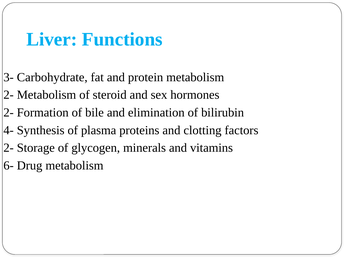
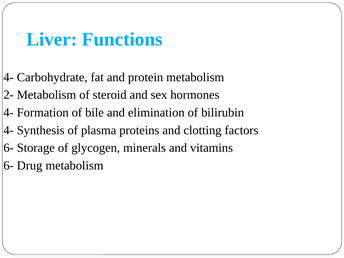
3-: 3- -> 4- (9, 77)
2-: 2- -> 4- (9, 113)
2-: 2- -> 6- (9, 148)
